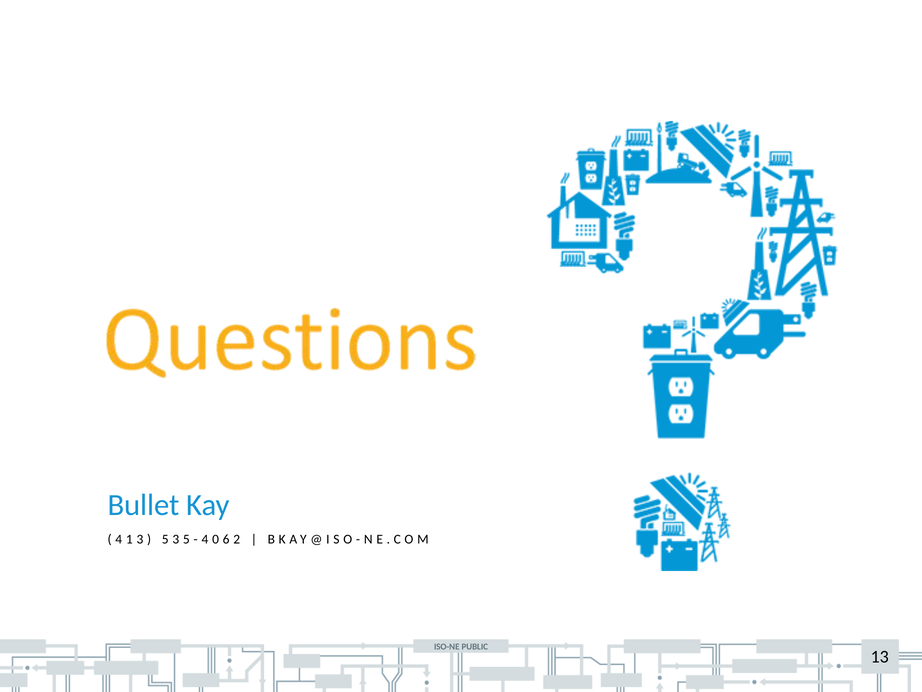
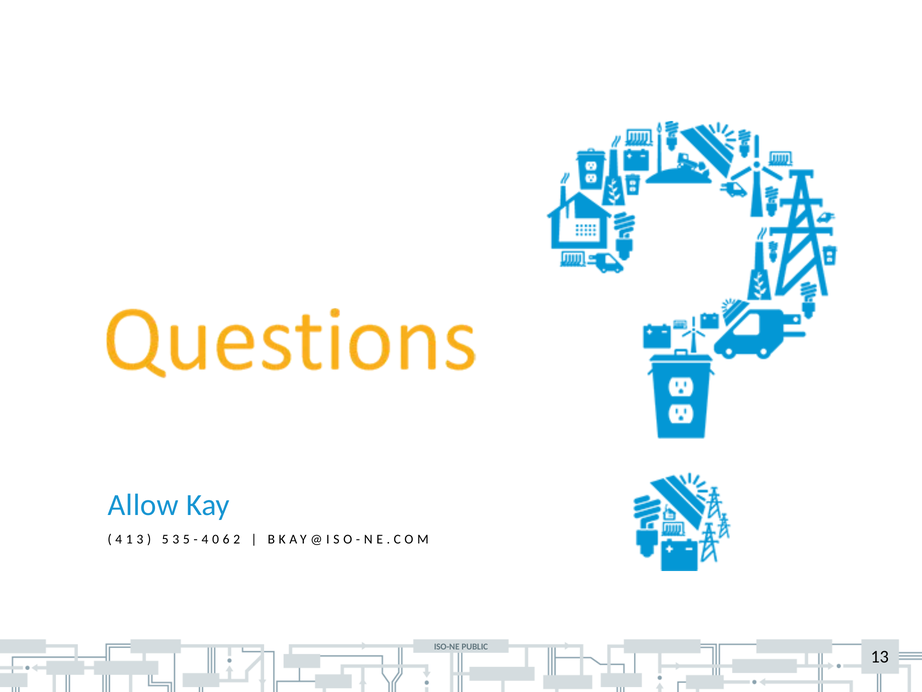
Bullet: Bullet -> Allow (143, 505)
